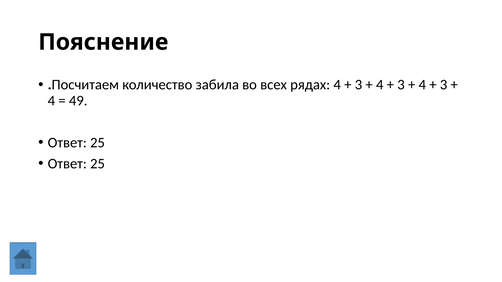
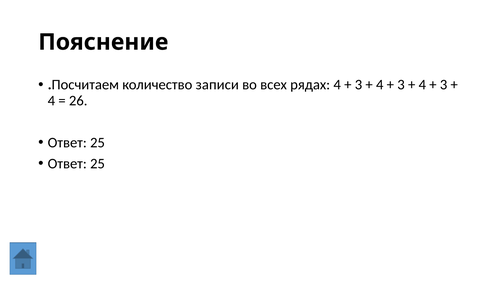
забила: забила -> записи (217, 85)
49: 49 -> 26 (78, 101)
